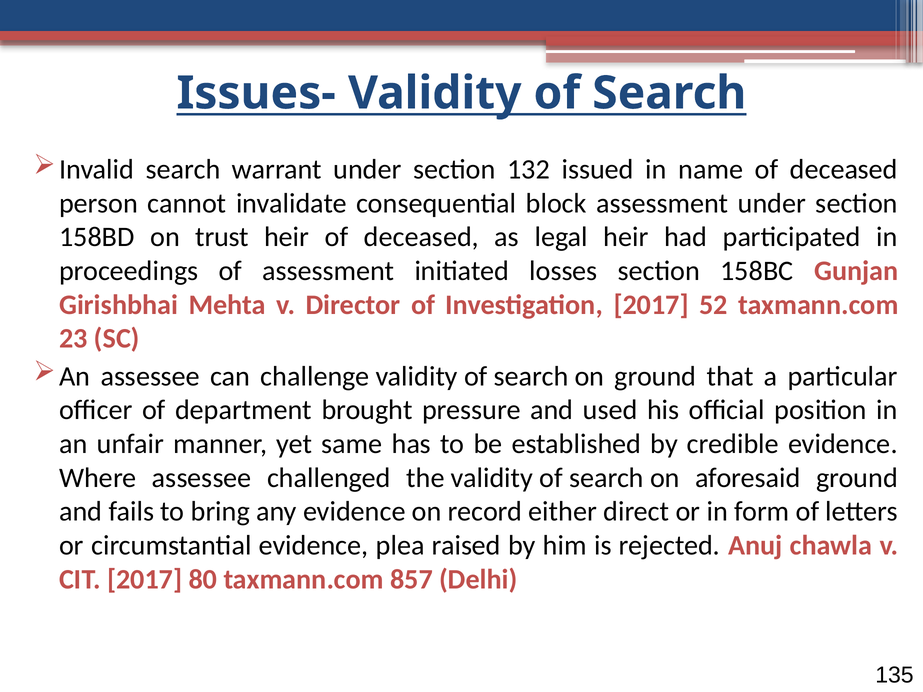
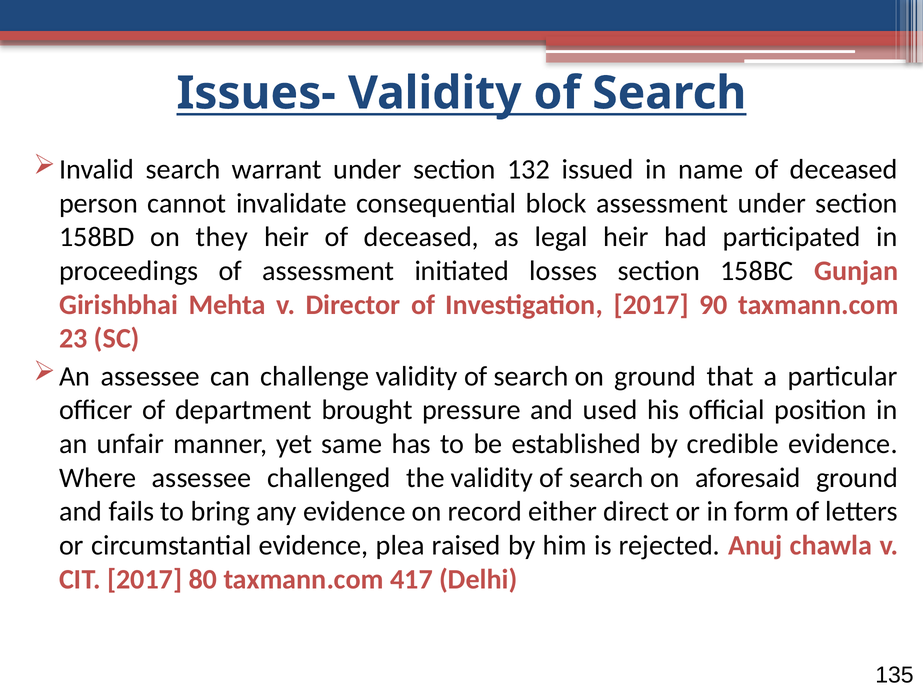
trust: trust -> they (222, 237)
52: 52 -> 90 (713, 305)
857: 857 -> 417 (411, 579)
